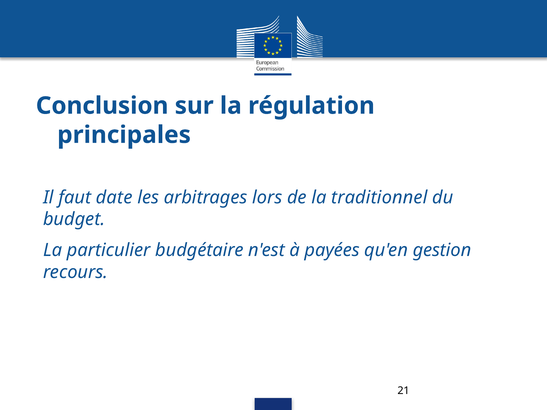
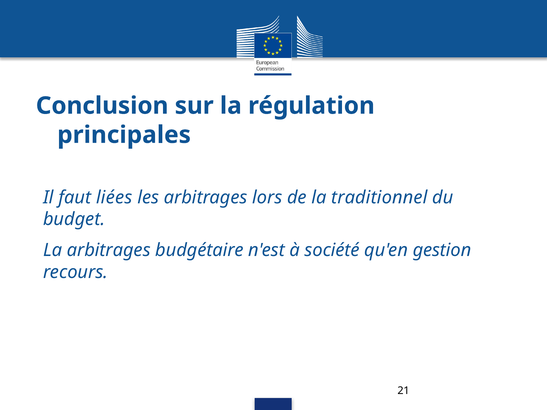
date: date -> liées (114, 197)
La particulier: particulier -> arbitrages (109, 250)
payées: payées -> société (332, 250)
